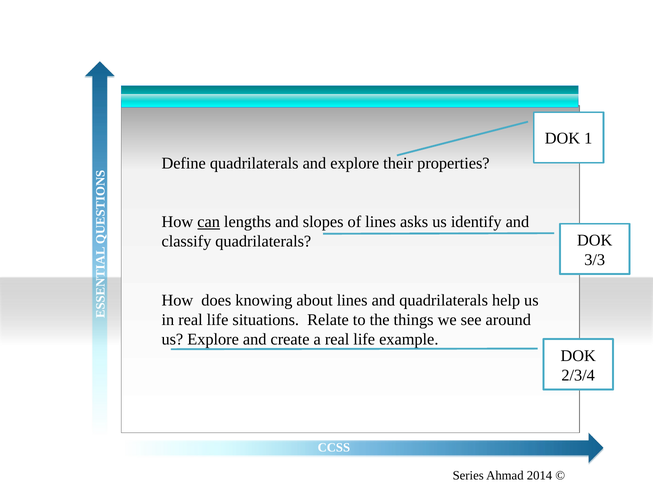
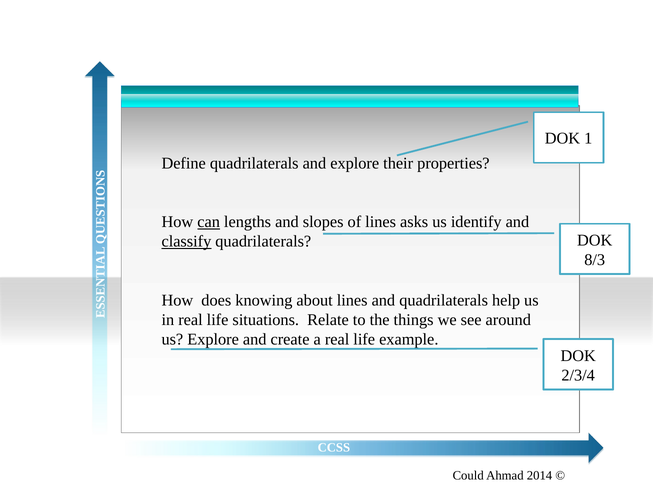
classify underline: none -> present (186, 241)
3/3: 3/3 -> 8/3 (595, 260)
Series: Series -> Could (468, 475)
